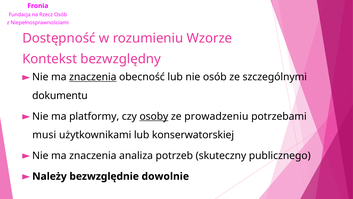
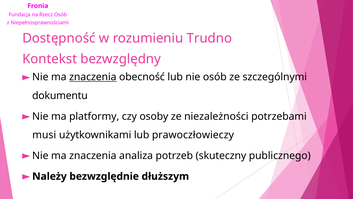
Wzorze: Wzorze -> Trudno (209, 38)
osoby underline: present -> none (154, 116)
prowadzeniu: prowadzeniu -> niezależności (216, 116)
konserwatorskiej: konserwatorskiej -> prawoczłowieczy (193, 135)
dowolnie: dowolnie -> dłuższym (165, 176)
